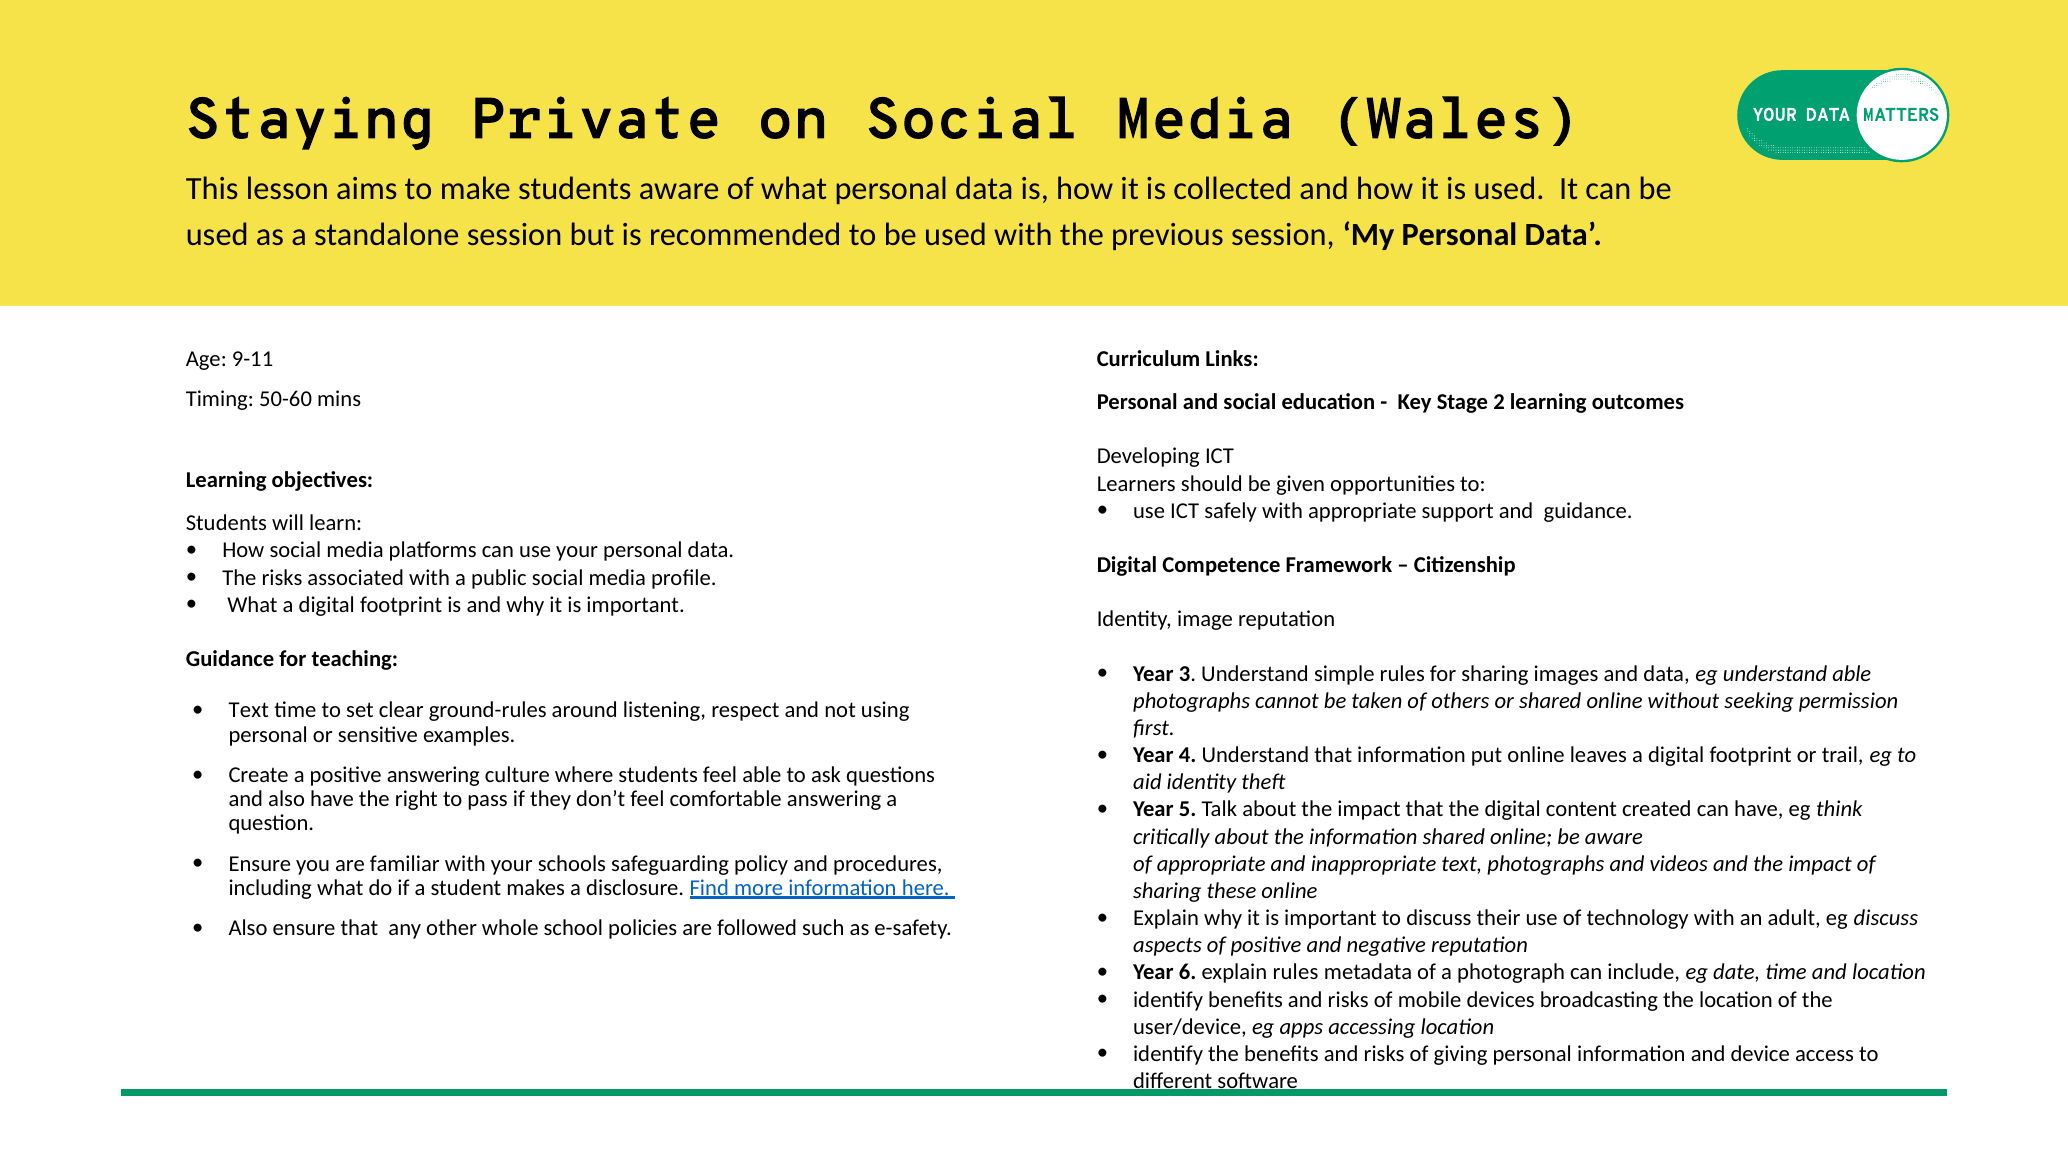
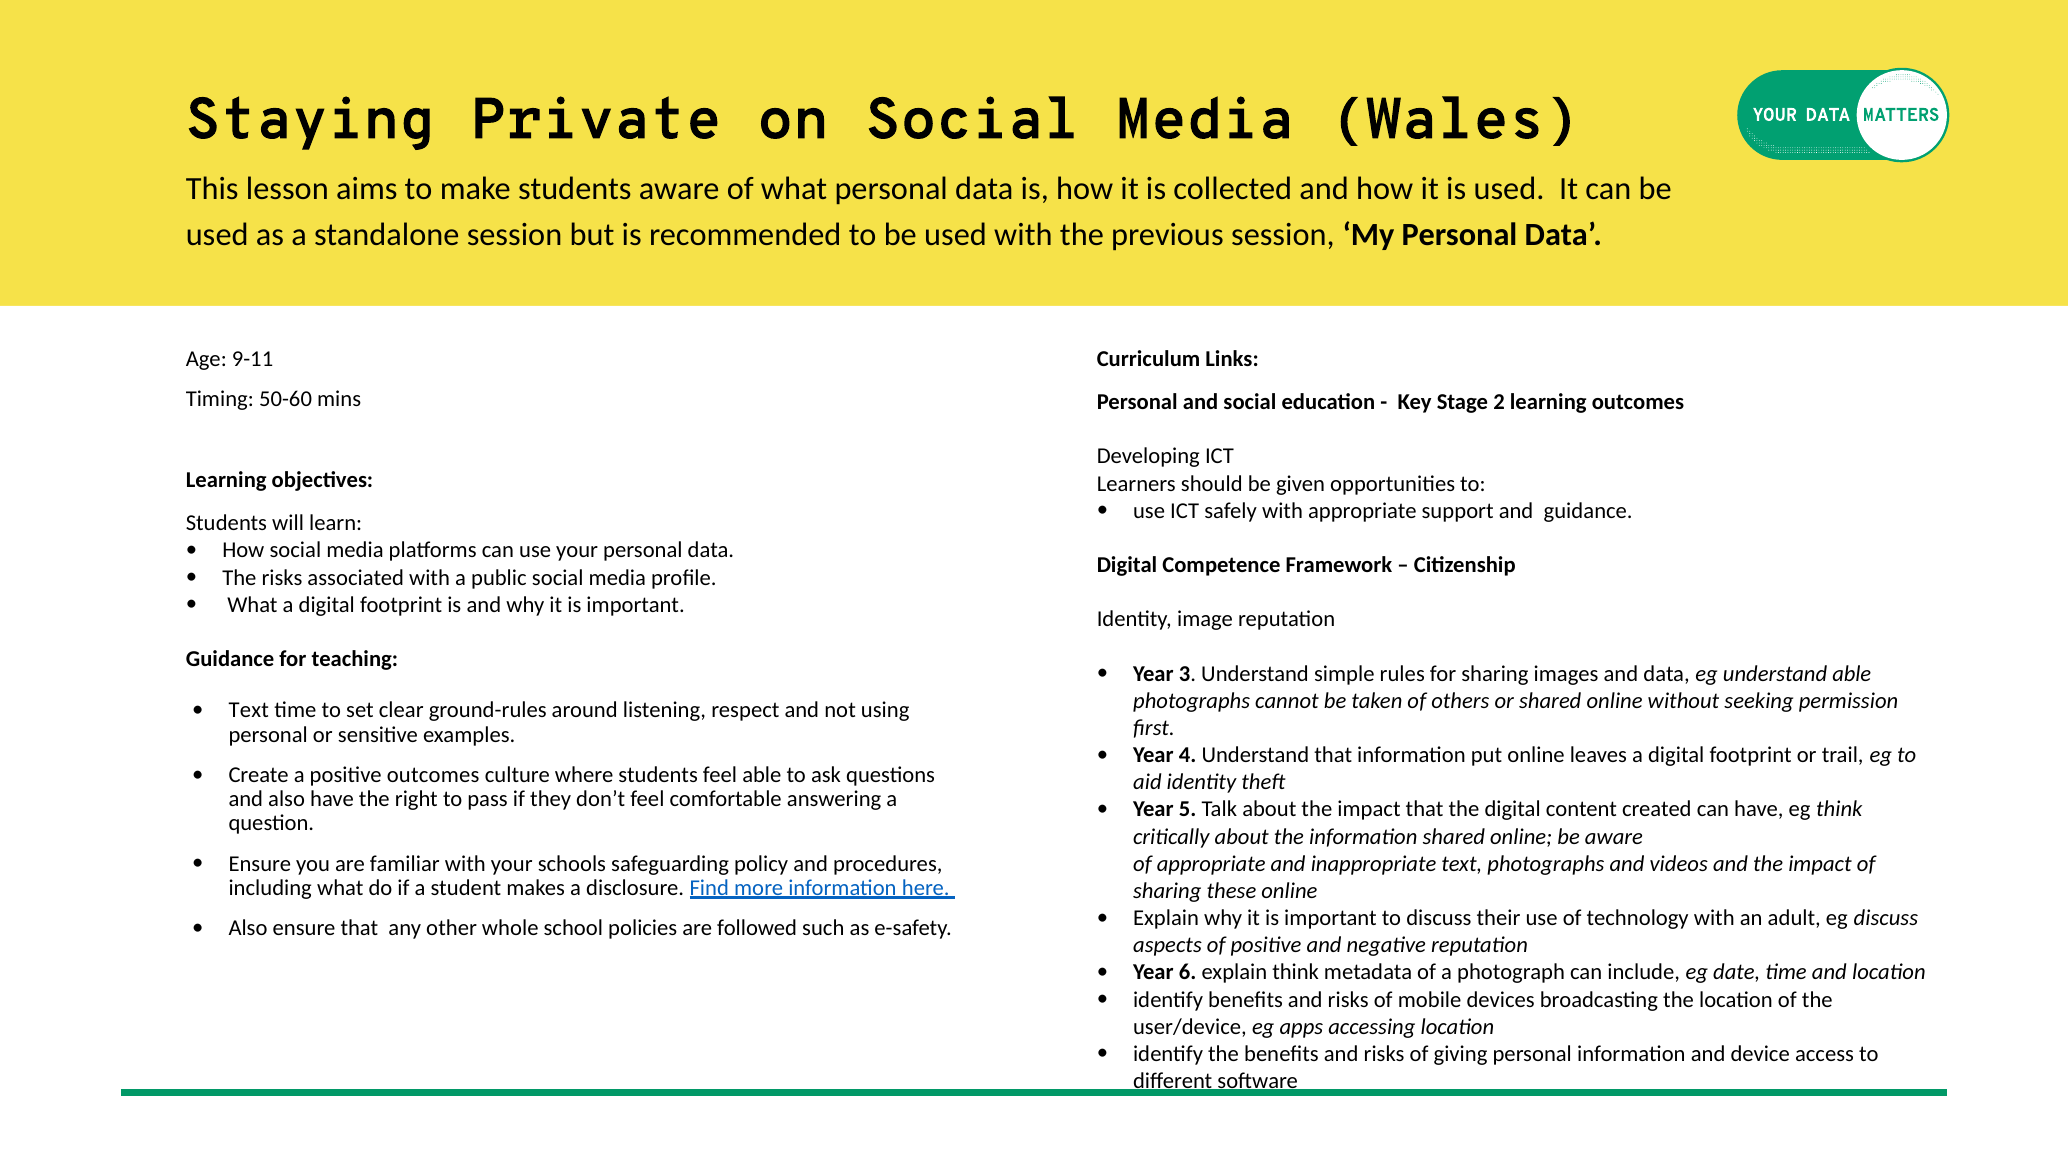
positive answering: answering -> outcomes (433, 775)
explain rules: rules -> think (1296, 972)
